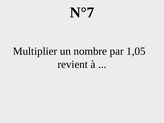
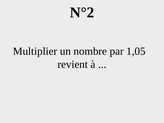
N°7: N°7 -> N°2 (82, 12)
